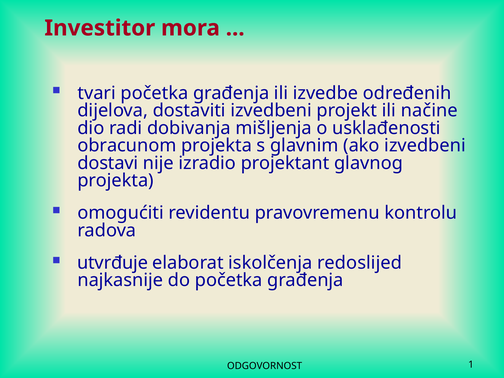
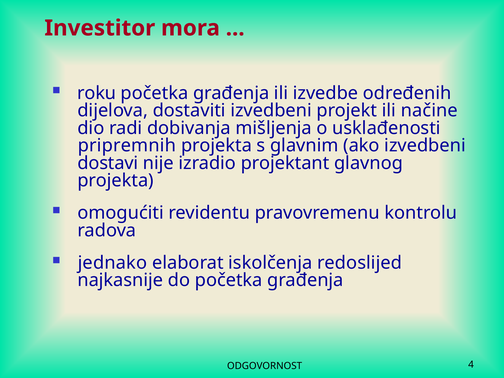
tvari: tvari -> roku (97, 93)
obracunom: obracunom -> pripremnih (127, 146)
utvrđuje: utvrđuje -> jednako (112, 263)
1: 1 -> 4 (471, 364)
